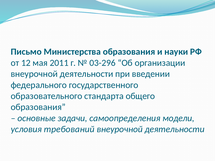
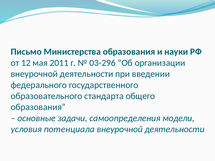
требований: требований -> потенциала (69, 129)
